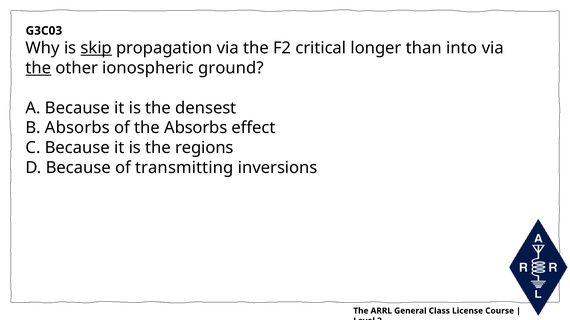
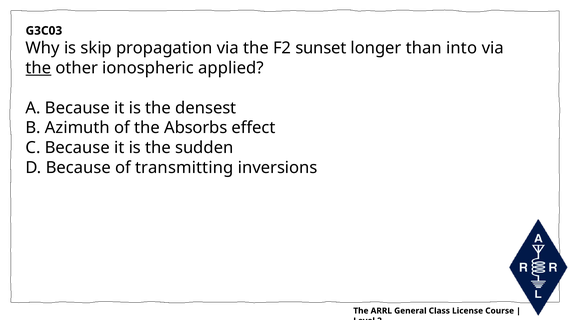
skip underline: present -> none (96, 48)
critical: critical -> sunset (321, 48)
ground: ground -> applied (231, 68)
B Absorbs: Absorbs -> Azimuth (77, 128)
regions: regions -> sudden (204, 148)
